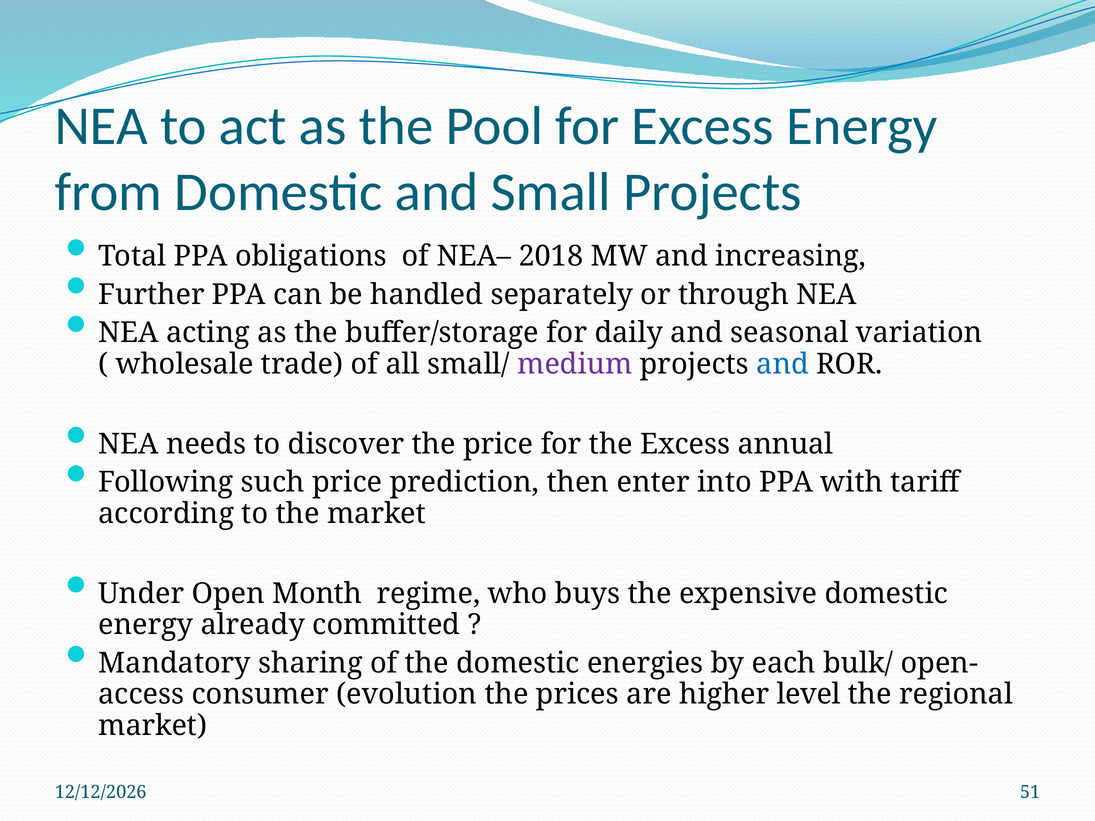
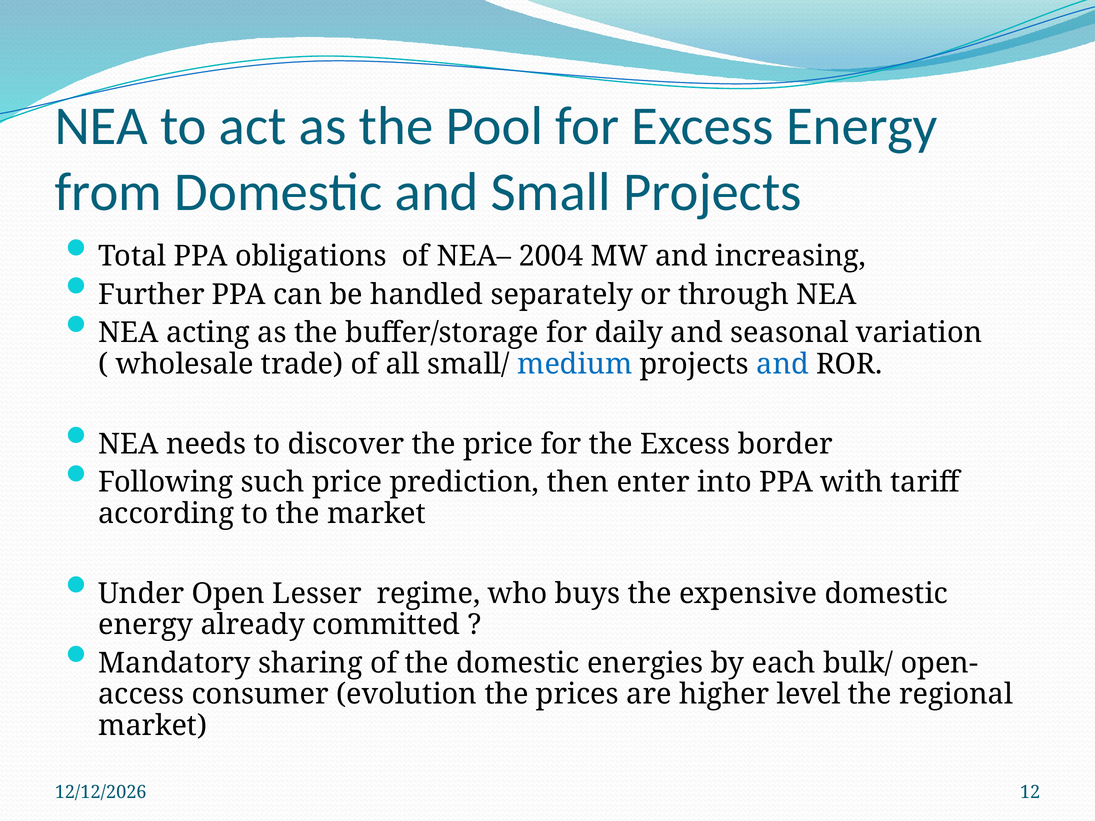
2018: 2018 -> 2004 (551, 257)
medium colour: purple -> blue (575, 364)
annual: annual -> border (785, 444)
Month: Month -> Lesser (317, 594)
51: 51 -> 12 (1030, 792)
